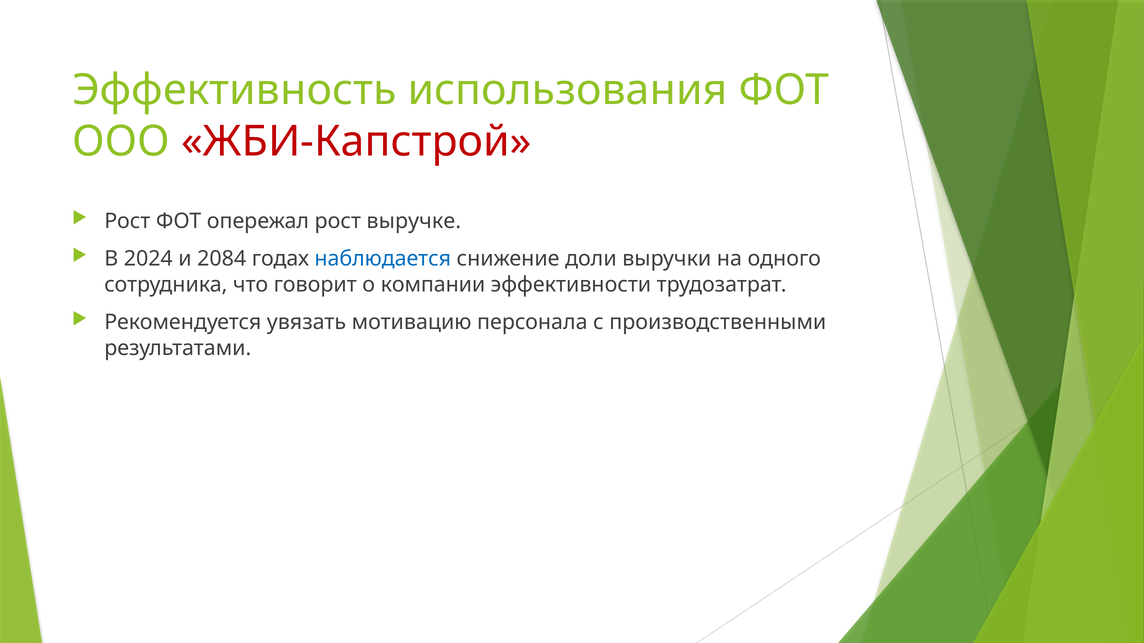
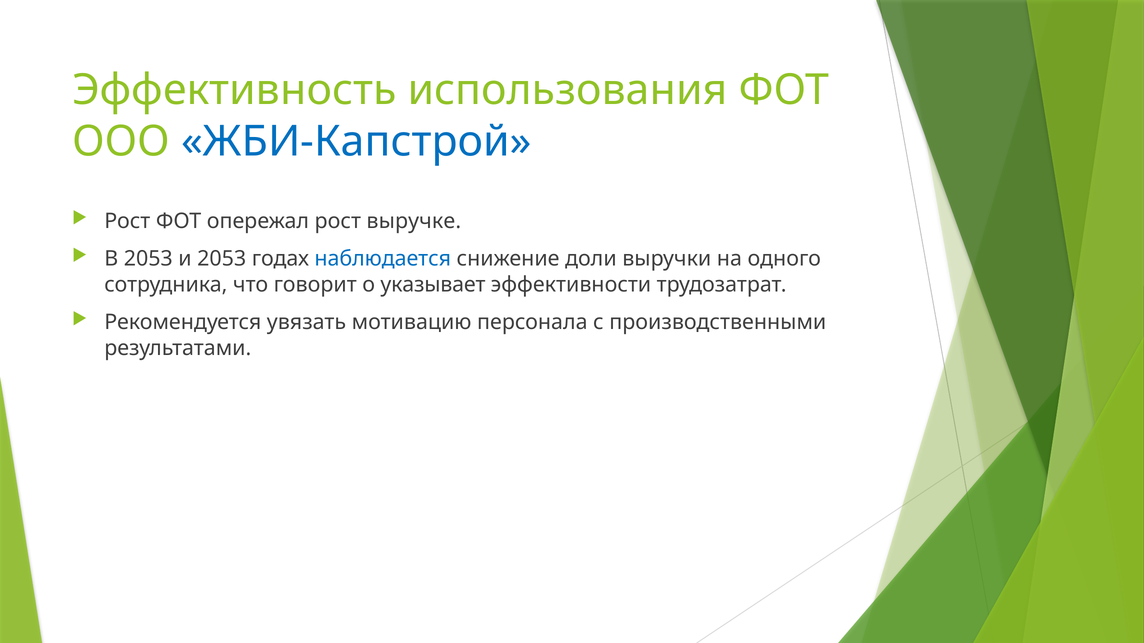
ЖБИ-Капстрой colour: red -> blue (356, 142)
В 2024: 2024 -> 2053 (148, 259)
и 2084: 2084 -> 2053 (222, 259)
компании: компании -> указывает (433, 285)
